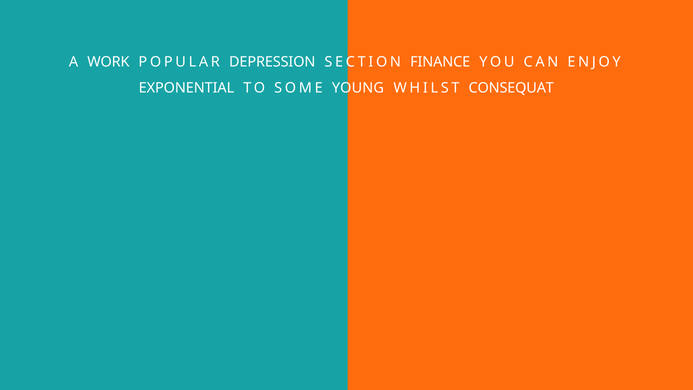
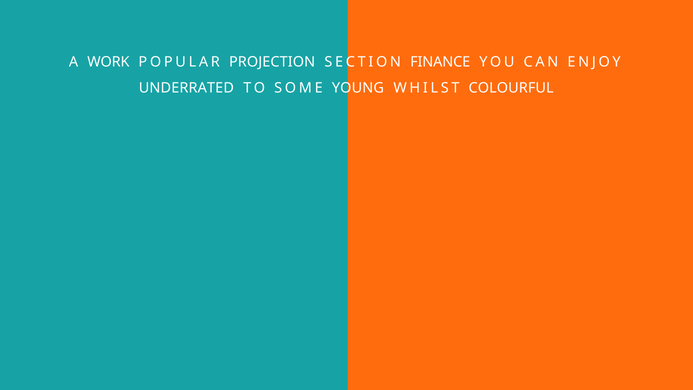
DEPRESSION: DEPRESSION -> PROJECTION (272, 62)
EXPONENTIAL: EXPONENTIAL -> UNDERRATED (186, 88)
CONSEQUAT: CONSEQUAT -> COLOURFUL (511, 88)
